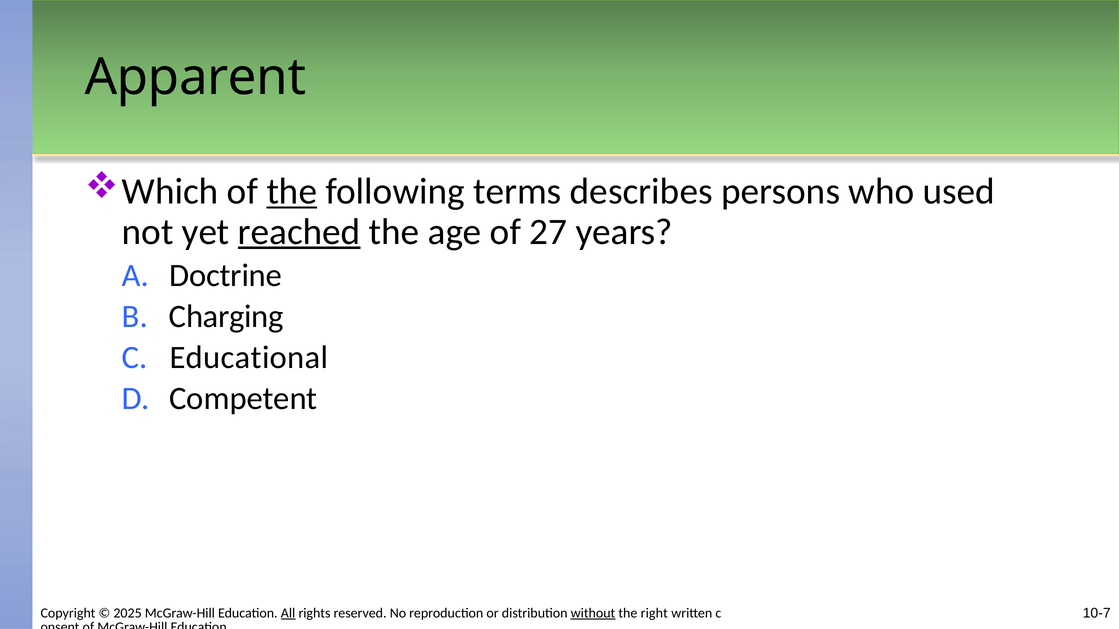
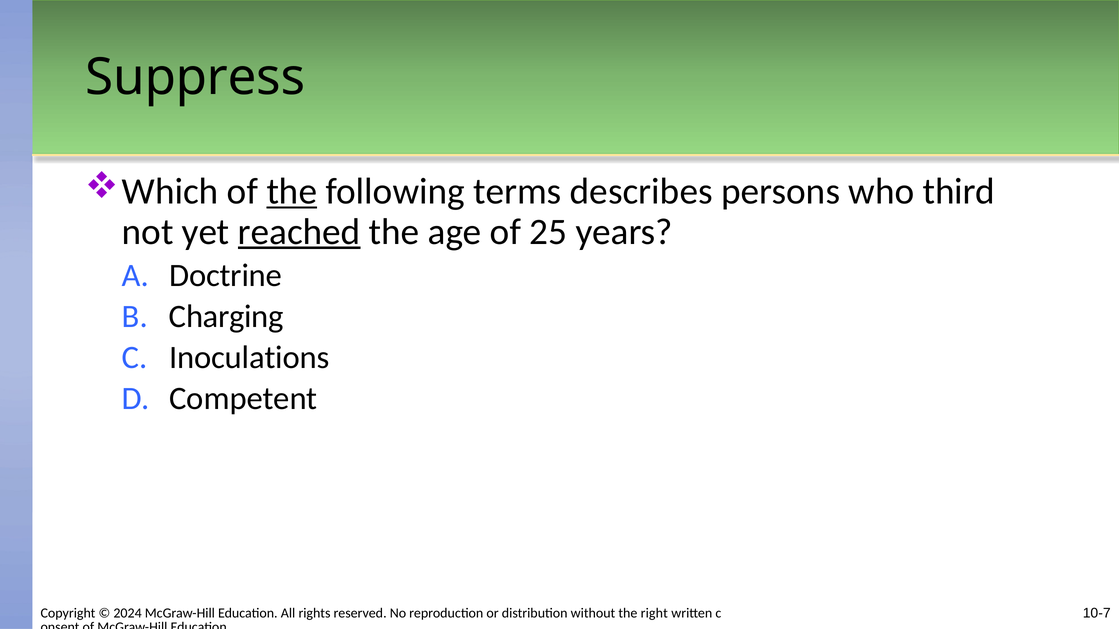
Apparent: Apparent -> Suppress (195, 77)
used: used -> third (959, 192)
27: 27 -> 25 (548, 232)
Educational: Educational -> Inoculations (249, 358)
2025: 2025 -> 2024 (128, 613)
All underline: present -> none (288, 613)
without underline: present -> none (593, 613)
